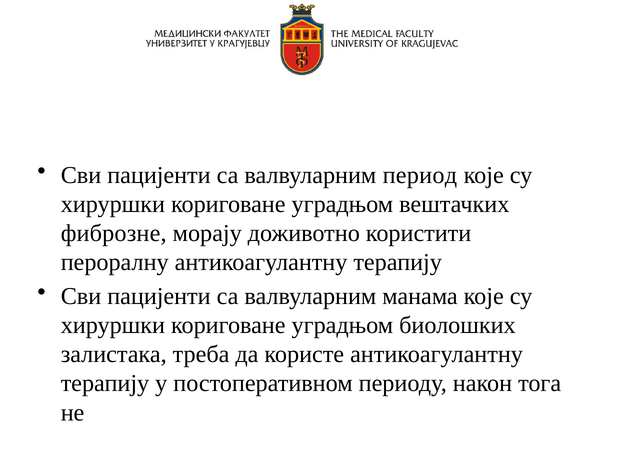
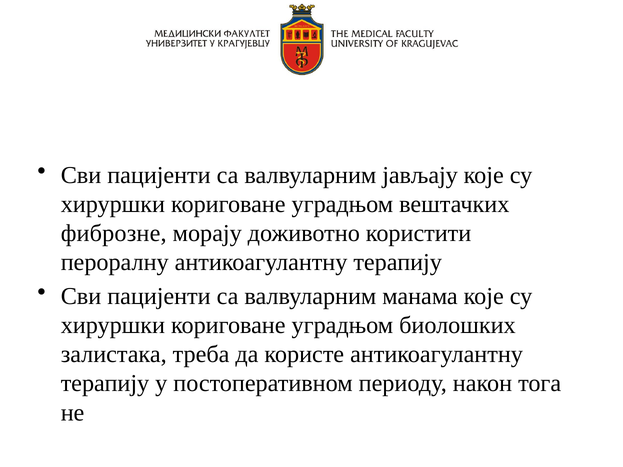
период: период -> јављају (420, 175)
